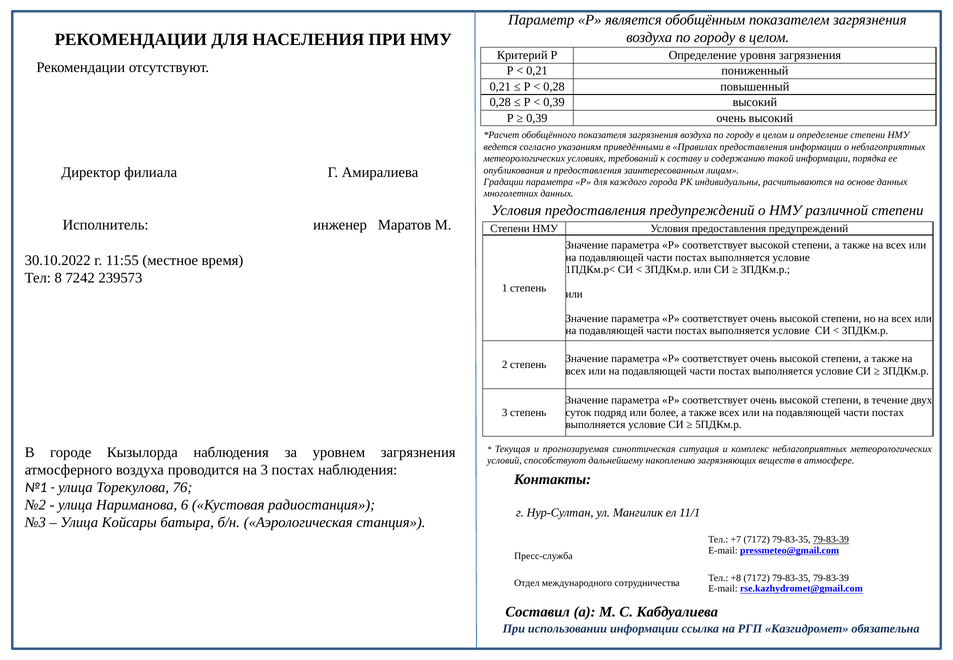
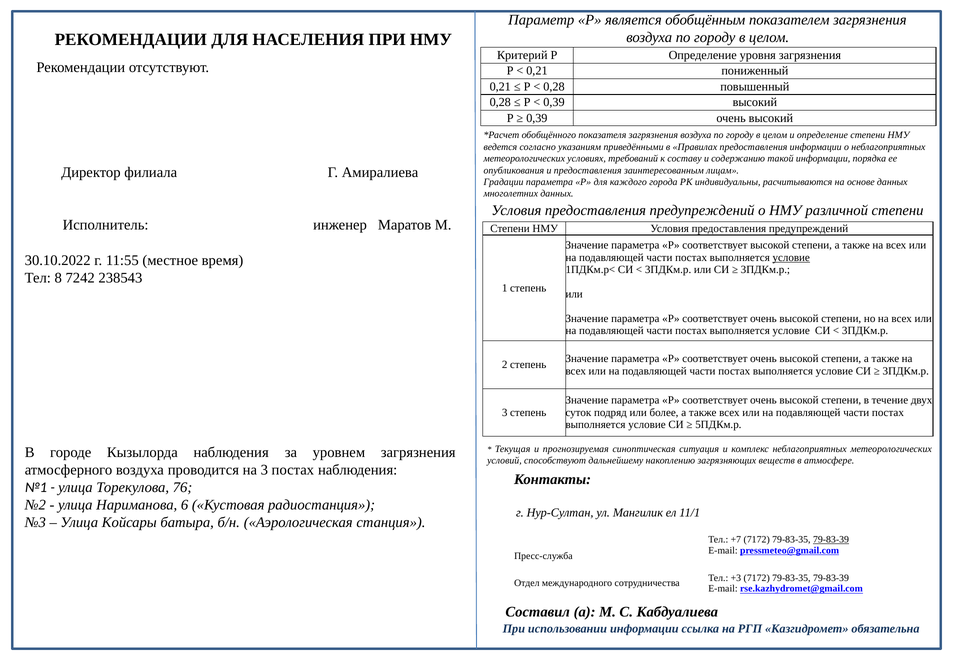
условие underline: none -> present (791, 257)
239573: 239573 -> 238543 (120, 278)
+8: +8 -> +3 (736, 578)
